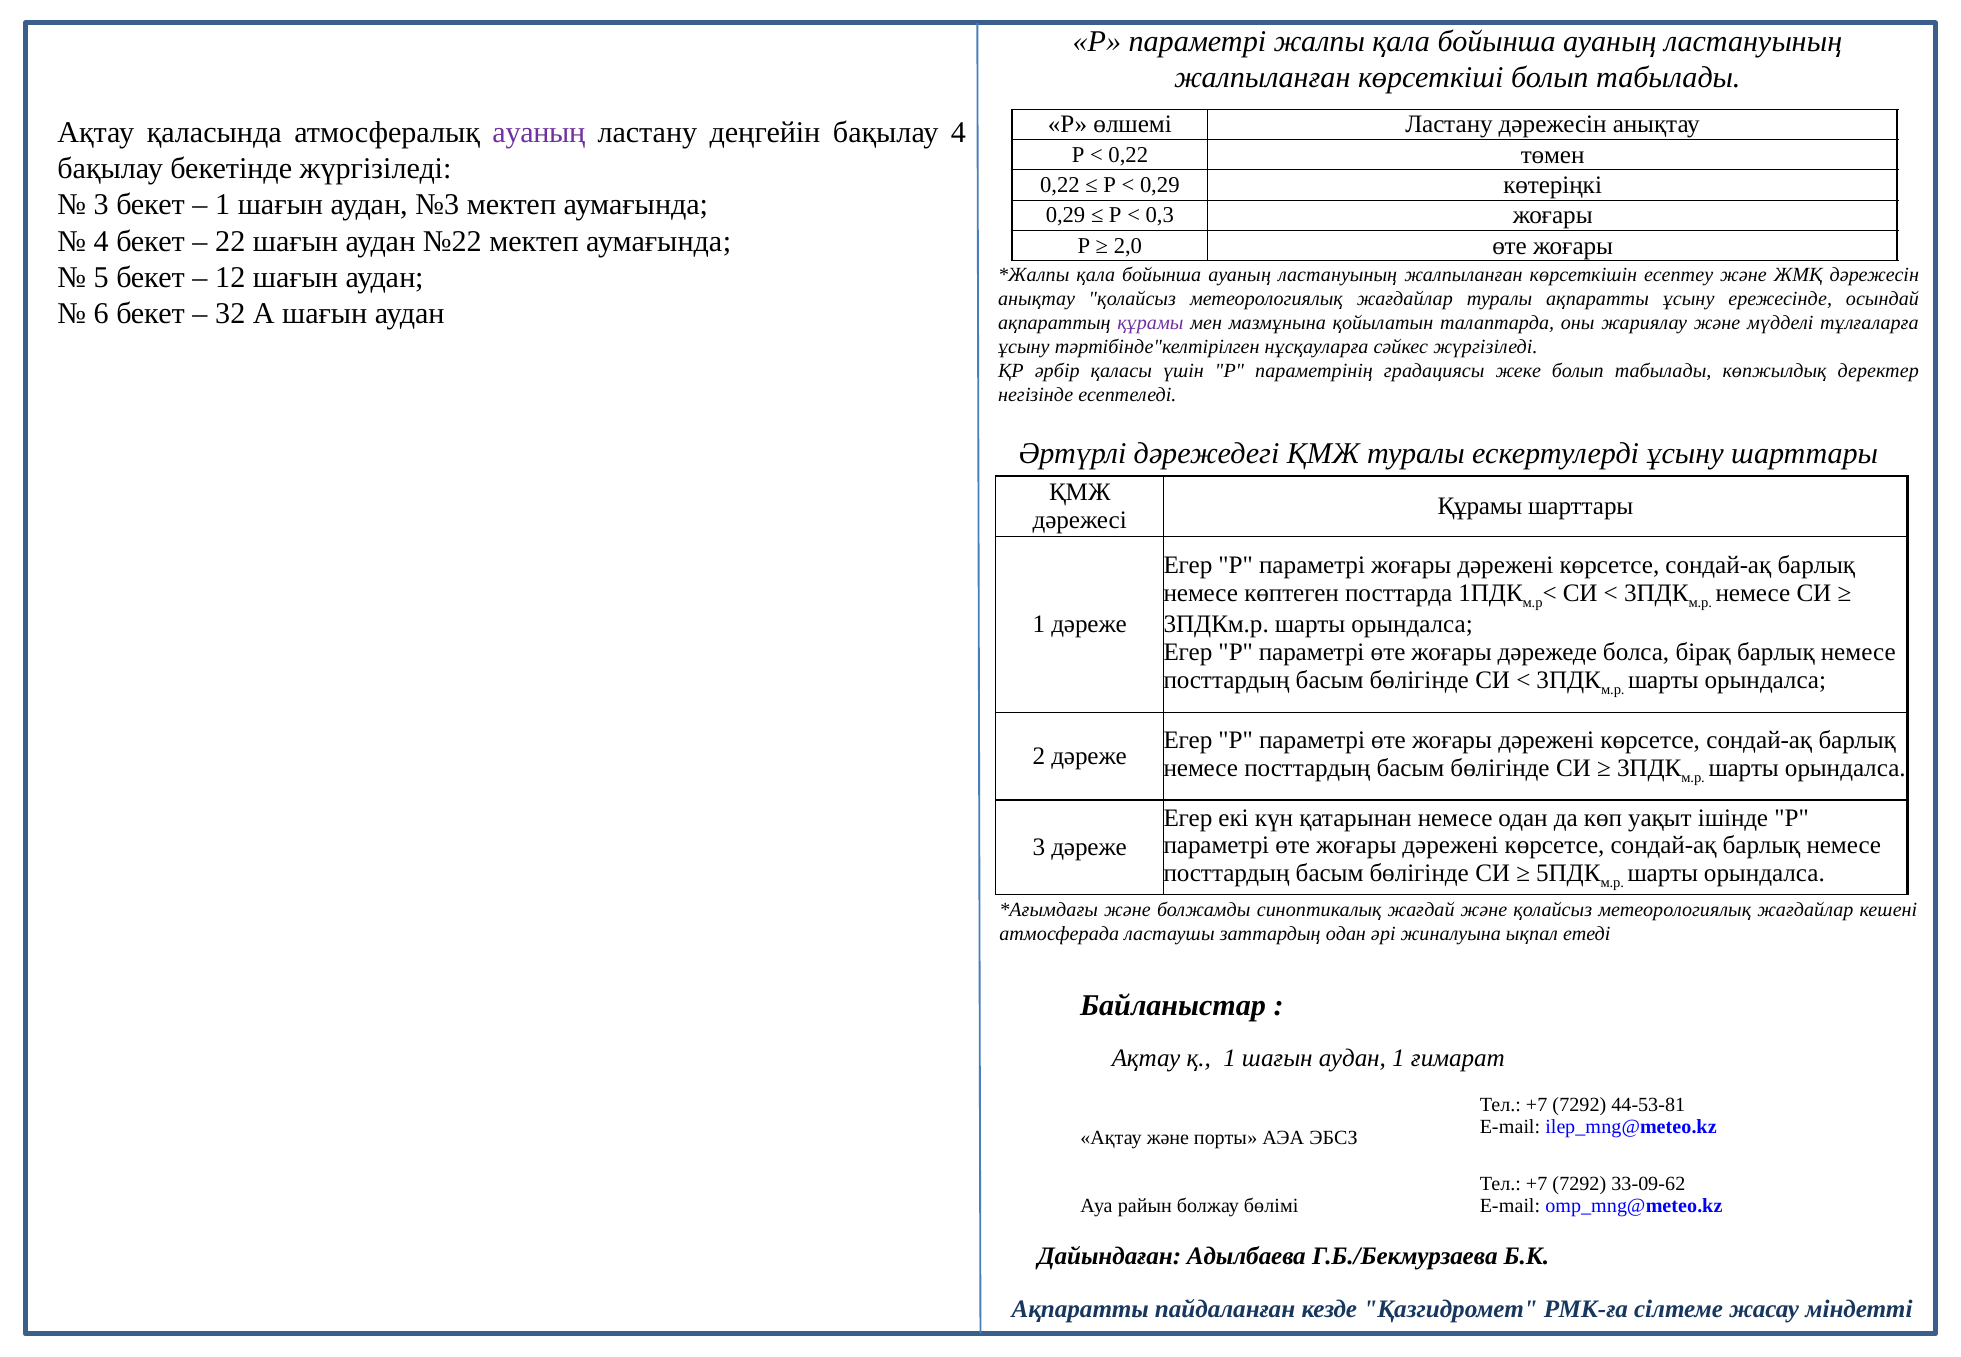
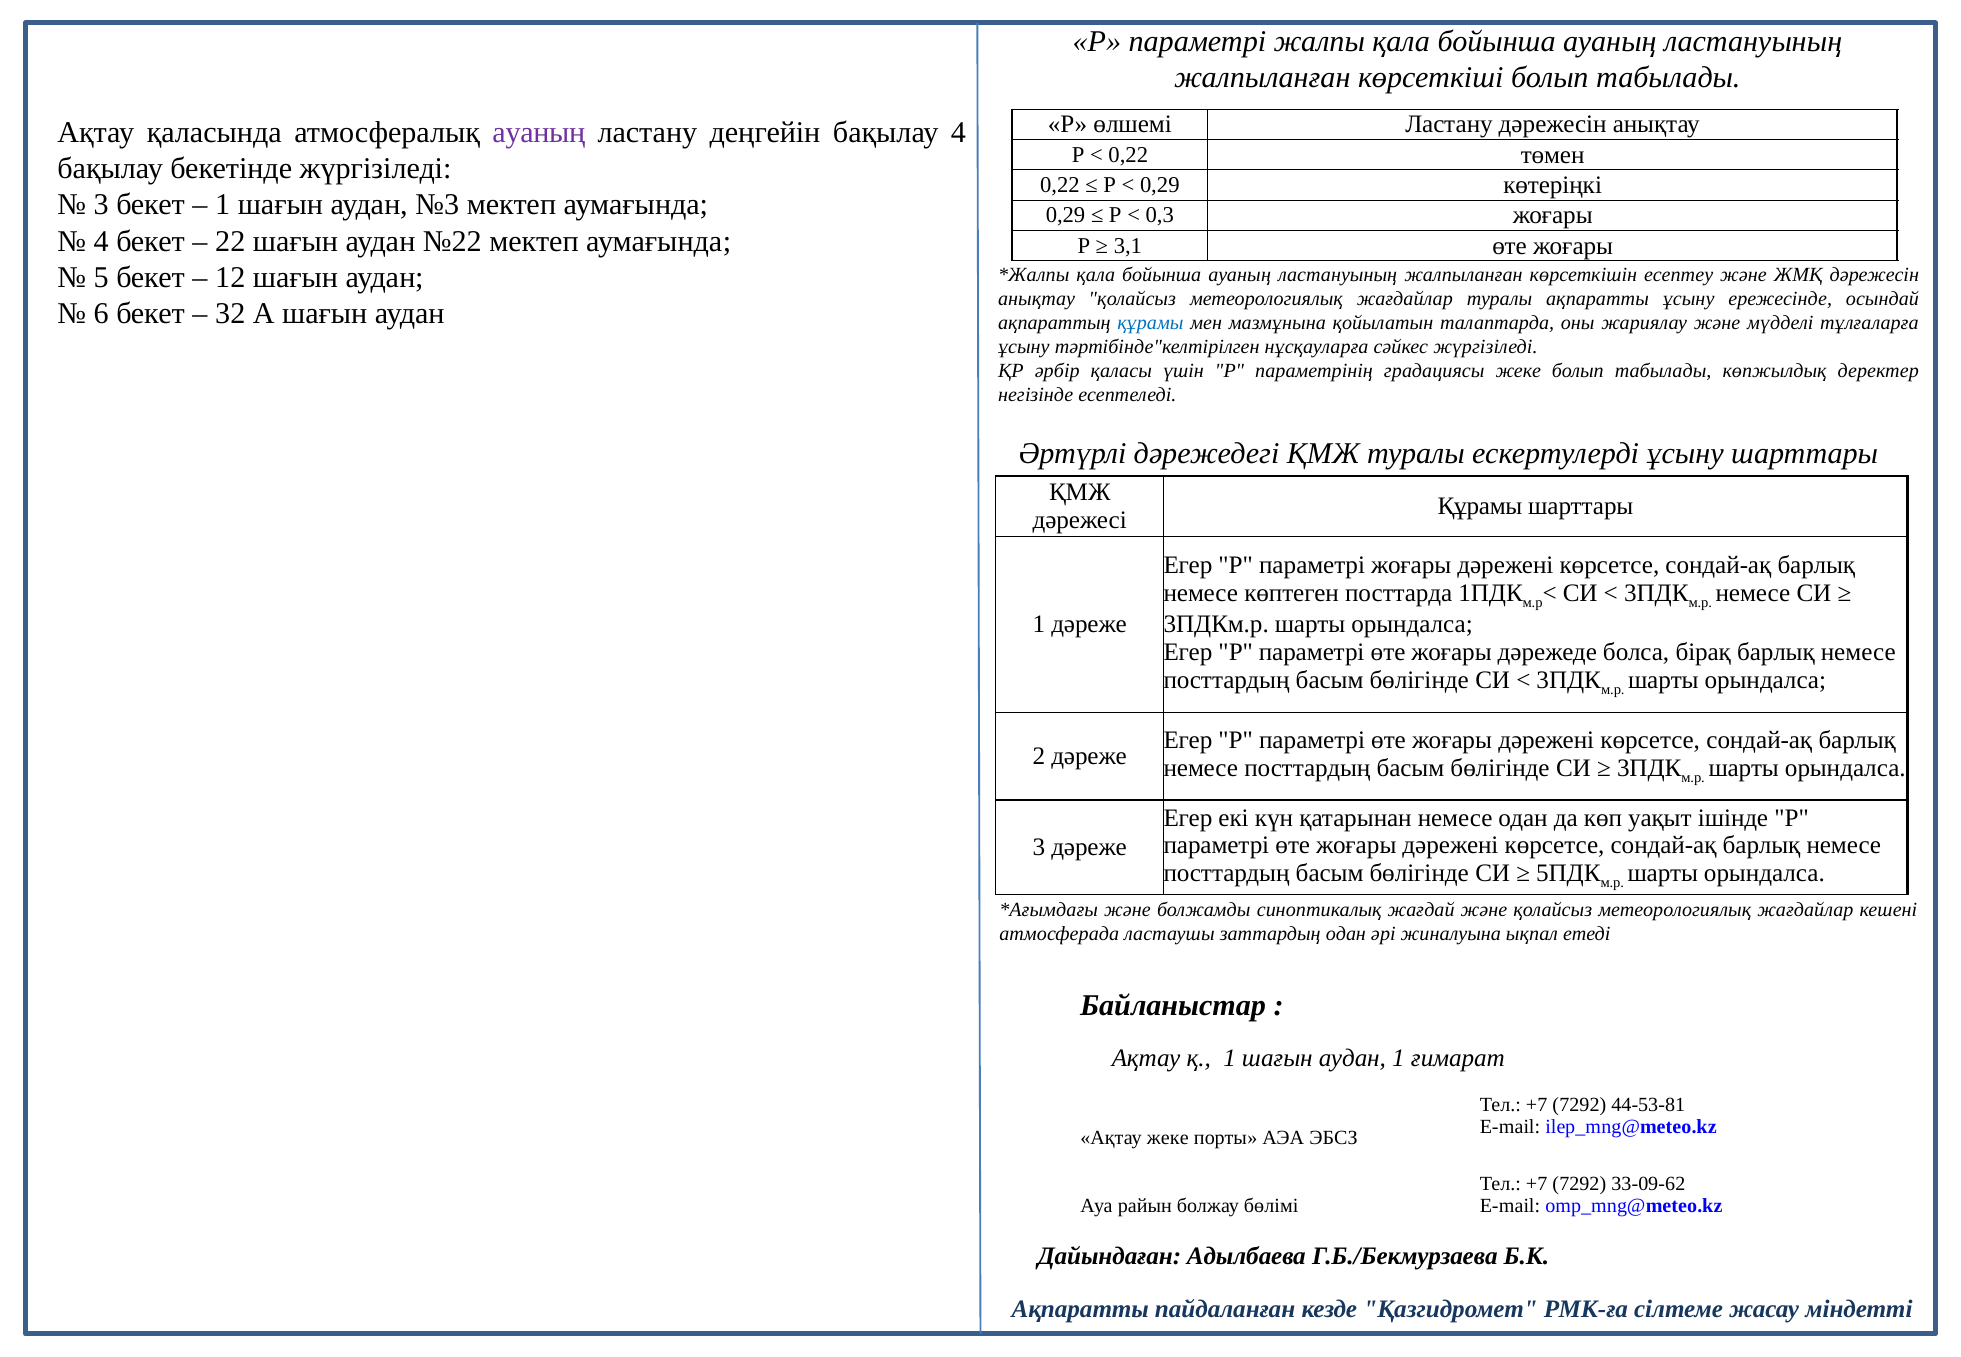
2,0: 2,0 -> 3,1 (1128, 246)
құрамы colour: purple -> blue (1150, 323)
Ақтау және: және -> жеке (1168, 1138)
